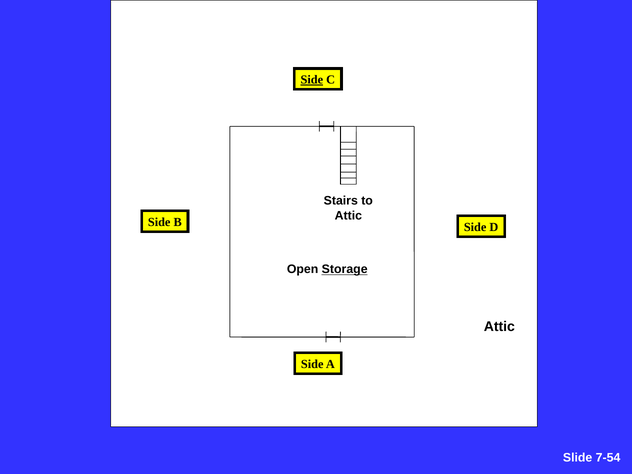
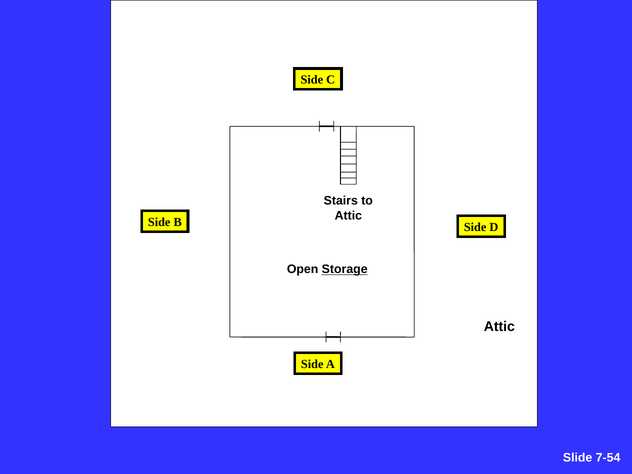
Side underline: present -> none (312, 80)
